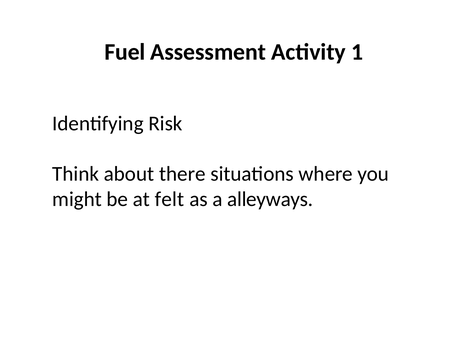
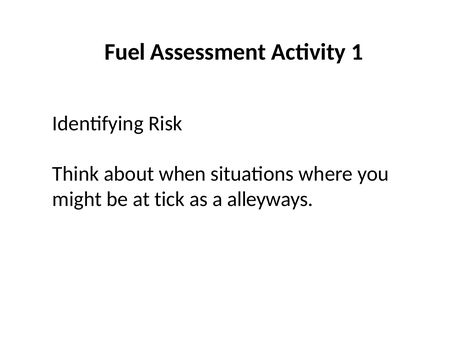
there: there -> when (182, 174)
felt: felt -> tick (170, 199)
